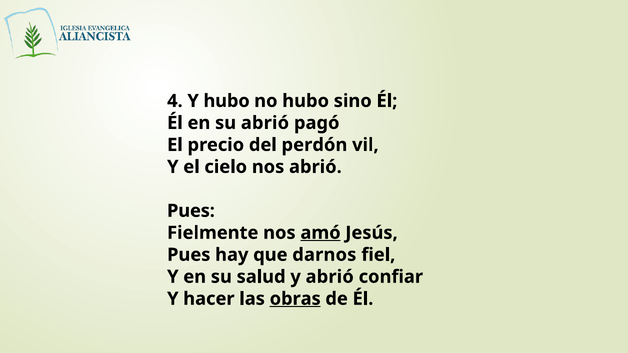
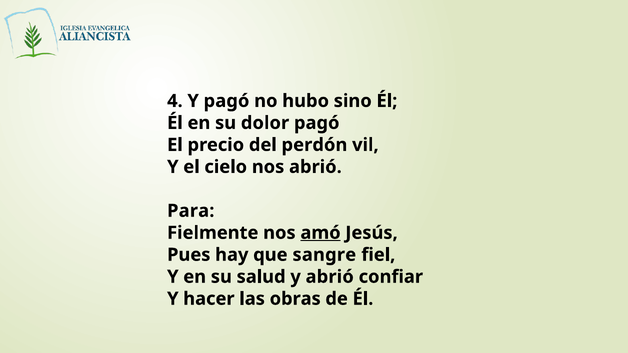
Y hubo: hubo -> pagó (226, 101)
su abrió: abrió -> dolor (265, 123)
Pues: Pues -> Para (191, 211)
darnos: darnos -> sangre (324, 255)
obras underline: present -> none (295, 299)
